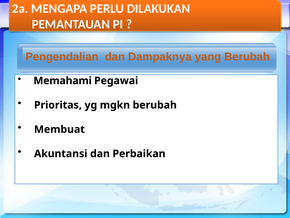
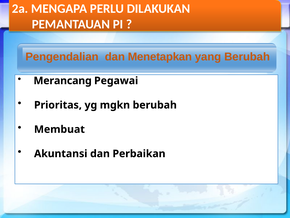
Dampaknya: Dampaknya -> Menetapkan (160, 57)
Memahami: Memahami -> Merancang (63, 81)
